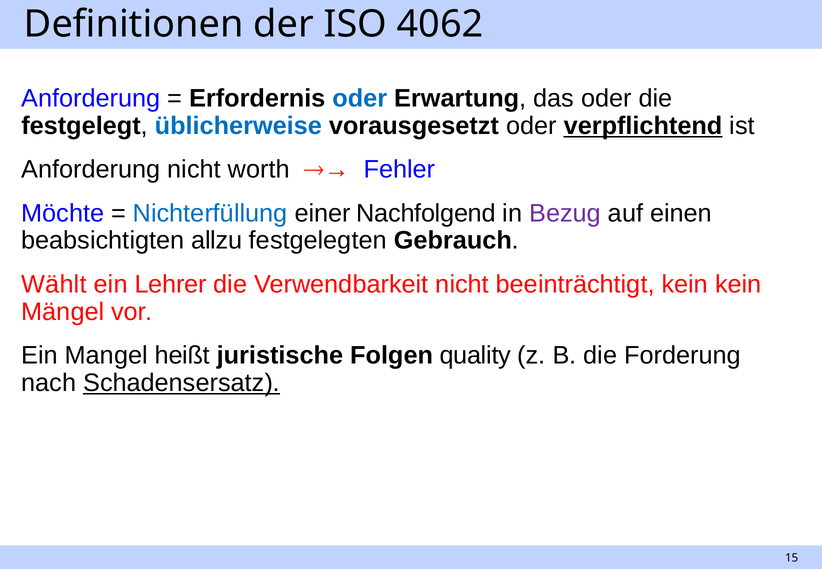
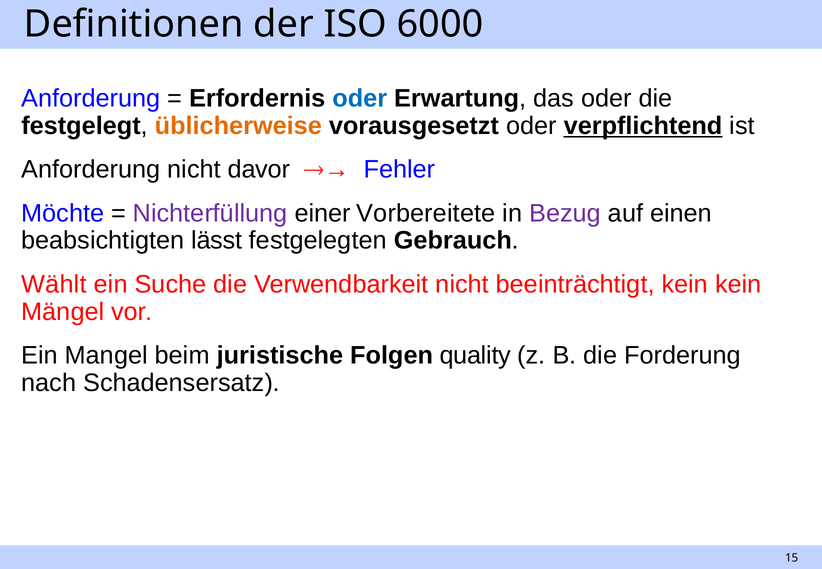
4062: 4062 -> 6000 (440, 24)
üblicherweise colour: blue -> orange (238, 126)
worth: worth -> davor (259, 170)
Nichterfüllung colour: blue -> purple (210, 213)
Nachfolgend: Nachfolgend -> Vorbereitete (426, 213)
allzu: allzu -> lässt (217, 241)
Lehrer: Lehrer -> Suche (170, 284)
heißt: heißt -> beim (182, 355)
Schadensersatz underline: present -> none (182, 383)
